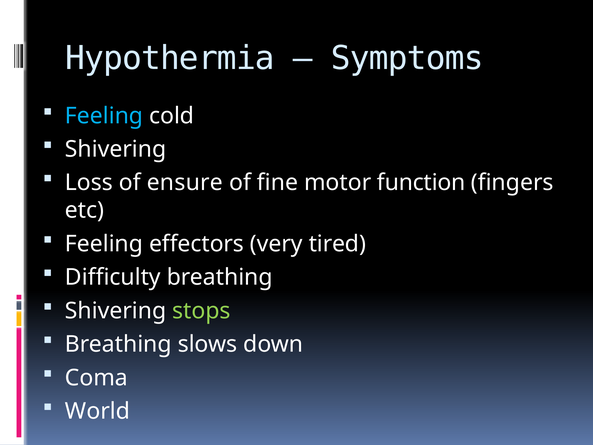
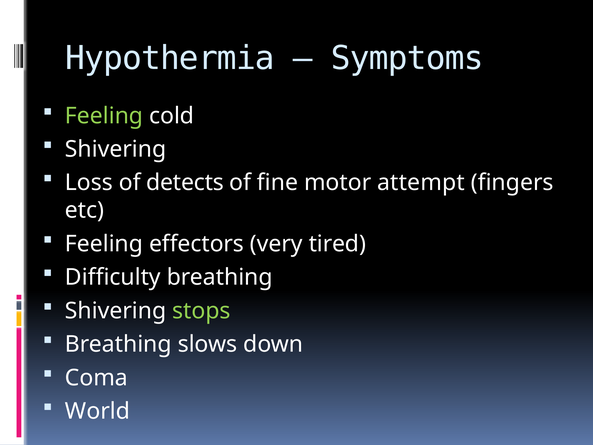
Feeling colour: light blue -> light green (104, 116)
ensure: ensure -> detects (185, 183)
function: function -> attempt (421, 183)
